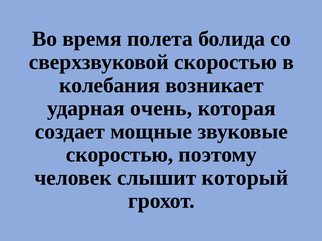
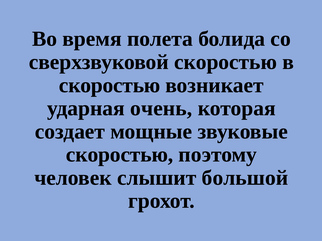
колебания: колебания -> скоростью (110, 85)
который: который -> большой (245, 178)
